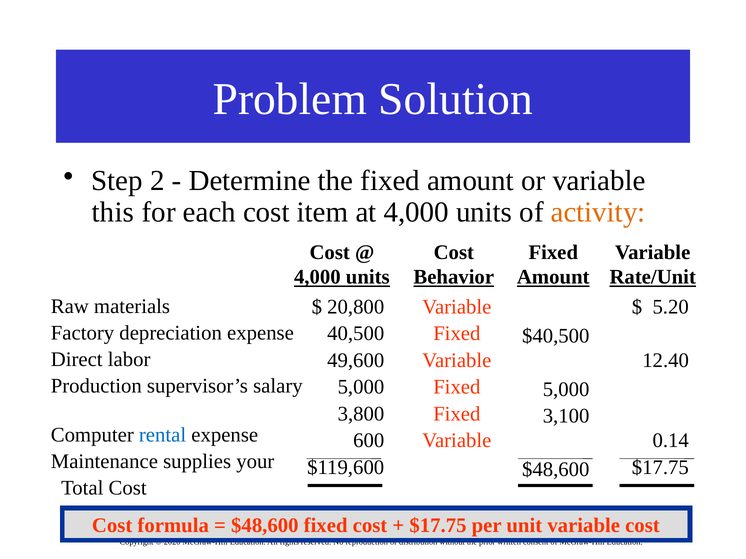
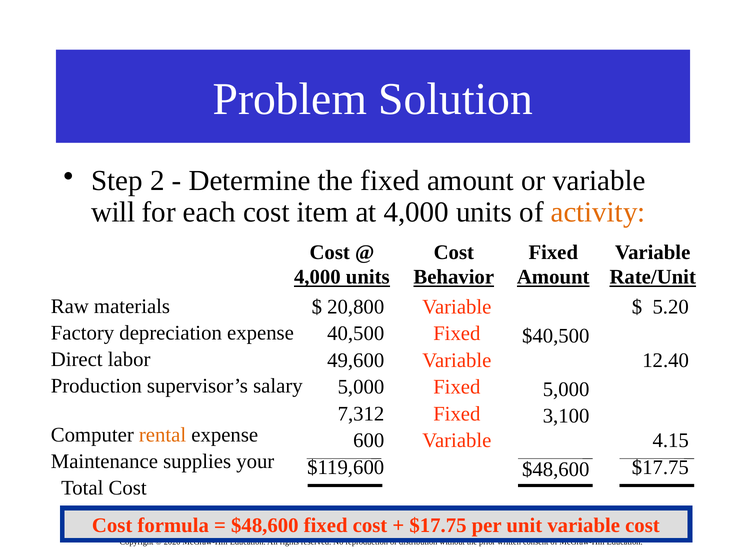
this: this -> will (113, 212)
3,800: 3,800 -> 7,312 (361, 414)
rental colour: blue -> orange (163, 435)
0.14: 0.14 -> 4.15 (671, 441)
